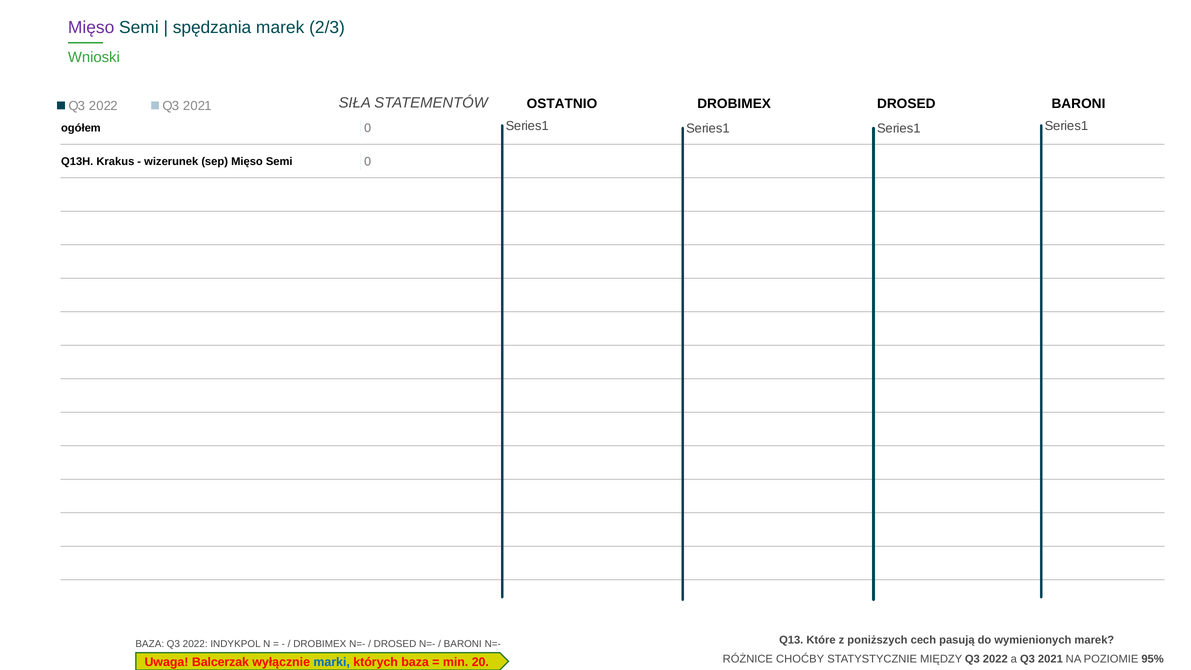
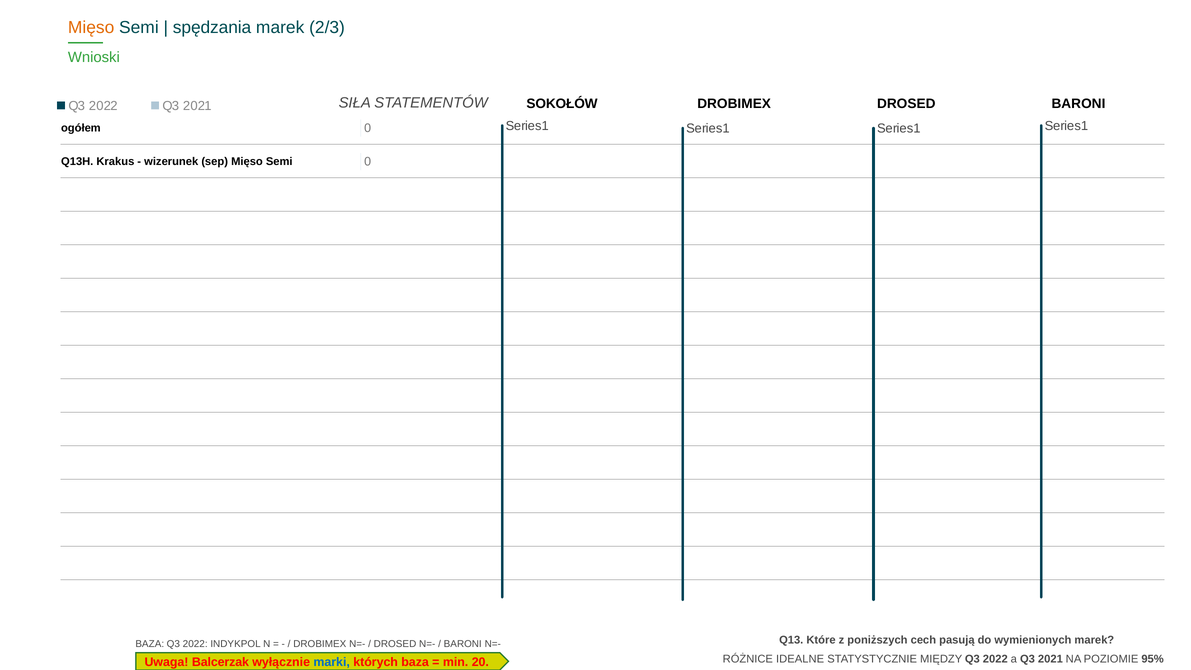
Mięso colour: purple -> orange (91, 28)
OSTATNIO: OSTATNIO -> SOKOŁÓW (562, 104)
CHOĆBY: CHOĆBY -> IDEALNE (800, 659)
